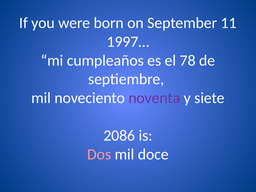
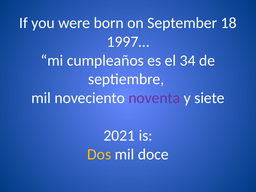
11: 11 -> 18 (229, 23)
78: 78 -> 34 (188, 60)
2086: 2086 -> 2021 (119, 136)
Dos colour: pink -> yellow (99, 154)
